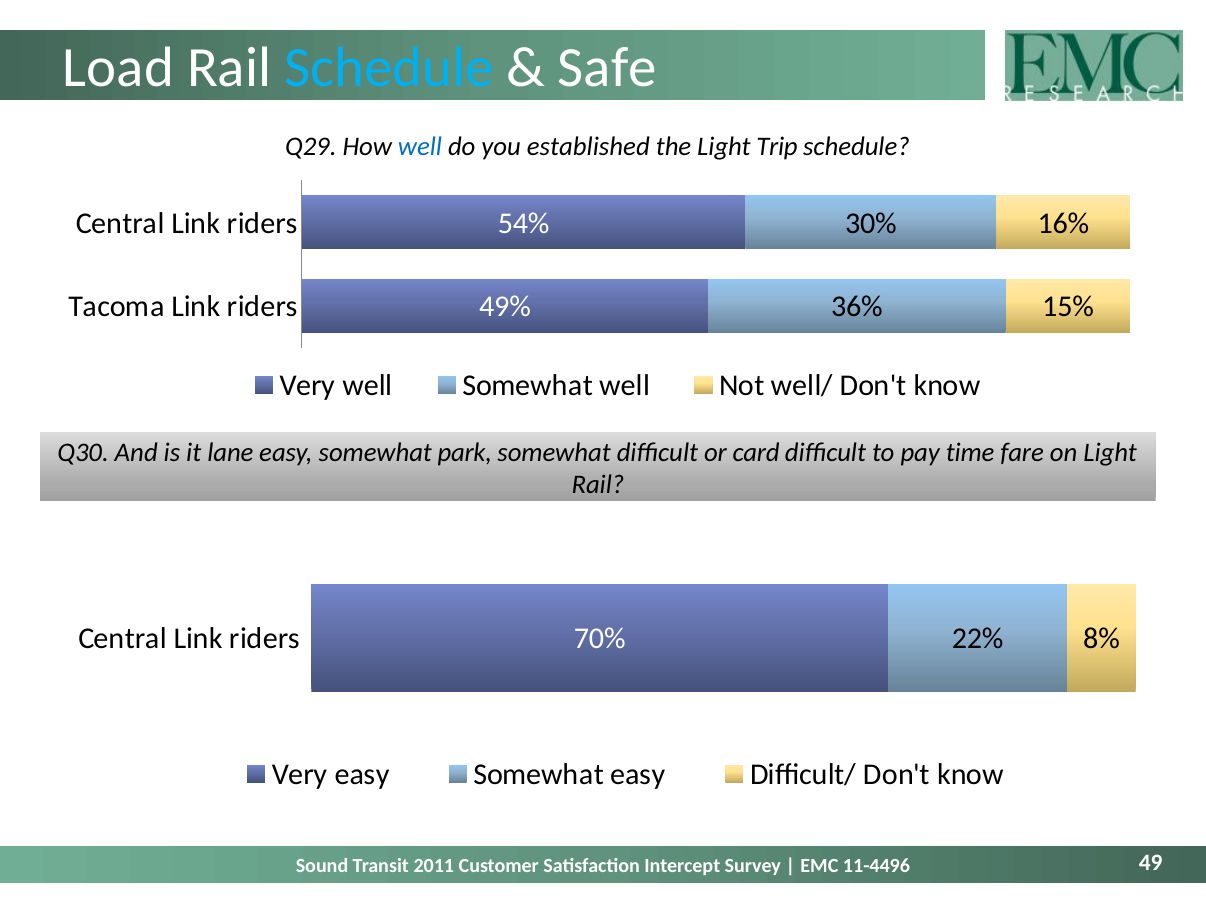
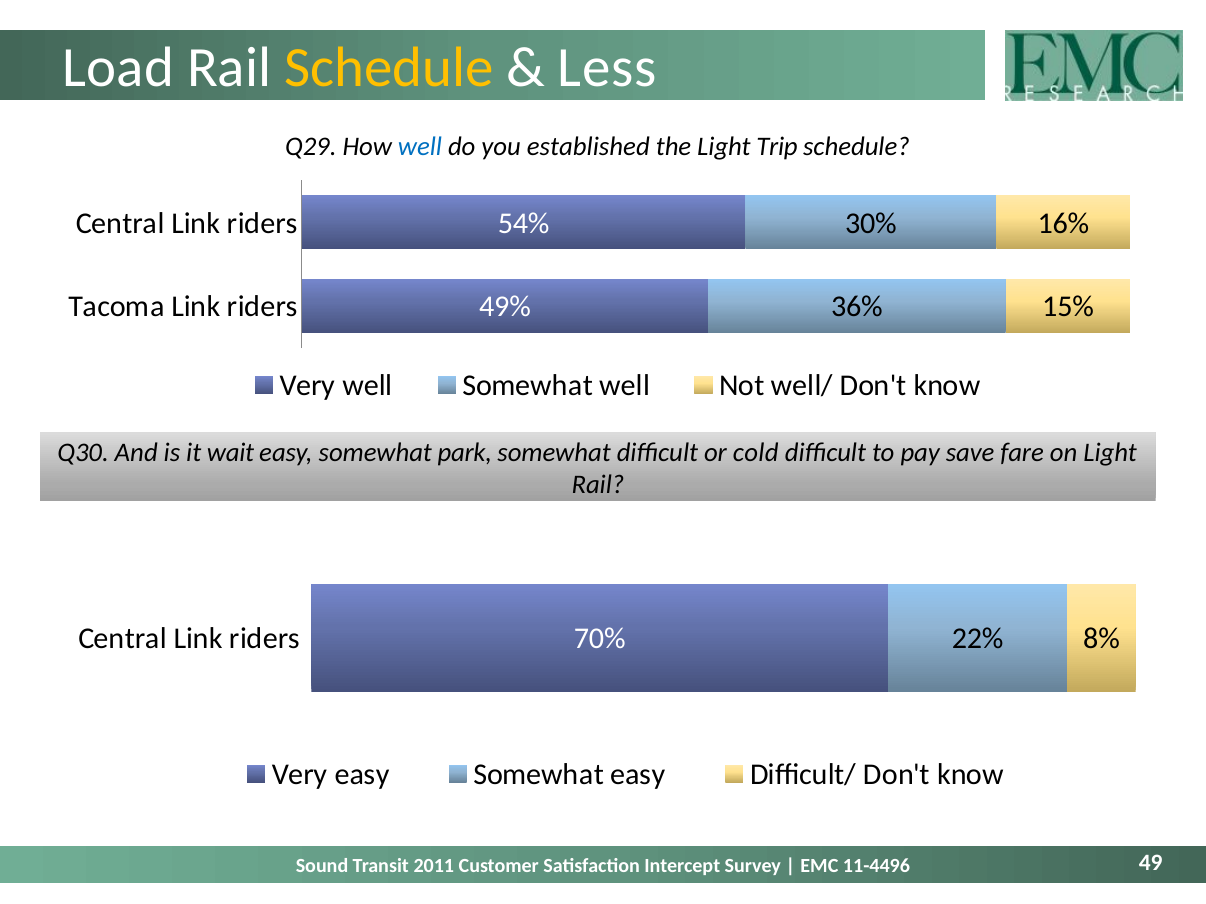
Schedule colour: light blue -> yellow (389, 67)
Safe: Safe -> Less (607, 67)
lane: lane -> wait (230, 453)
card: card -> cold (756, 453)
time: time -> save (970, 453)
